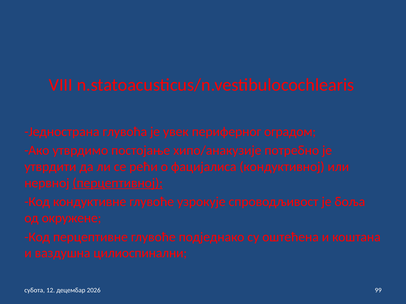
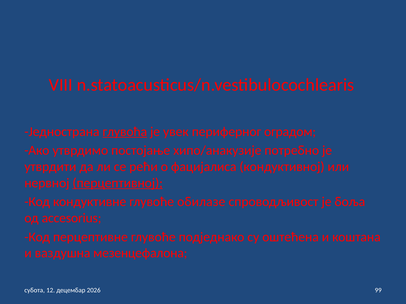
глувоћа underline: none -> present (125, 132)
узрокује: узрокује -> обилазе (201, 202)
окружене: окружене -> accesorius (72, 218)
цилиоспинални: цилиоспинални -> мезенцефалона (140, 254)
